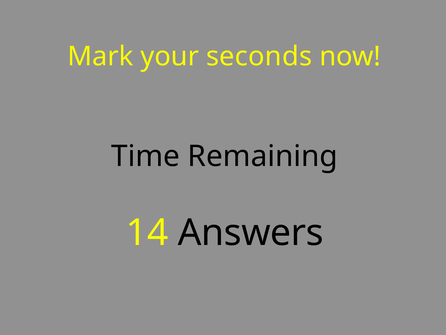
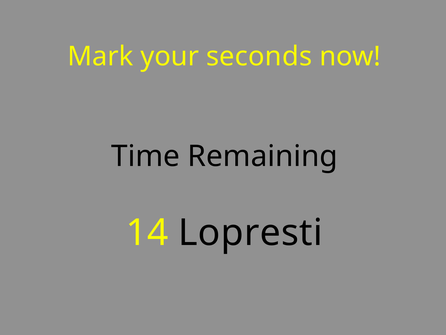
Answers: Answers -> Lopresti (250, 233)
